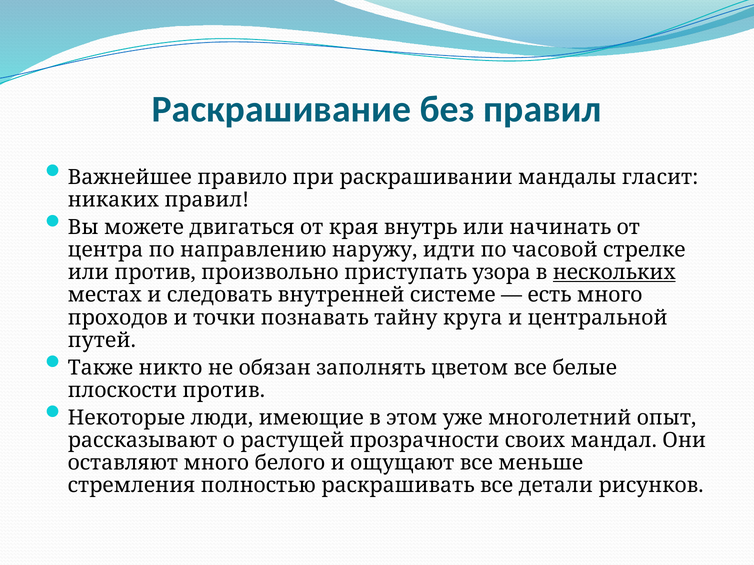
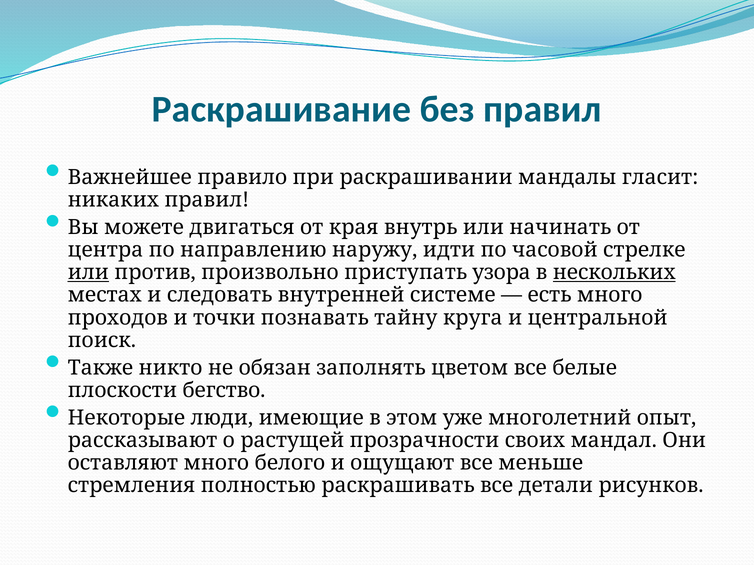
или underline: none -> present (88, 273)
путей: путей -> поиск (102, 341)
плоскости против: против -> бегство (224, 391)
